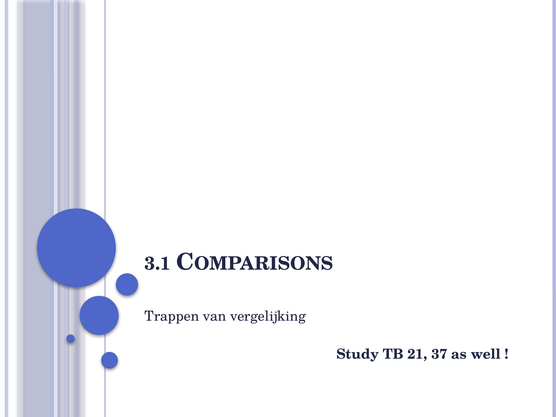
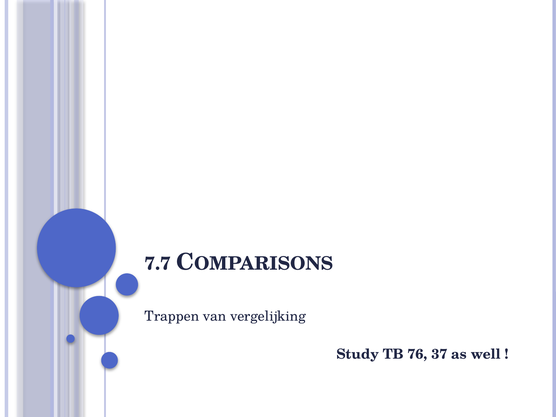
3.1: 3.1 -> 7.7 (158, 264)
21: 21 -> 76 (417, 354)
